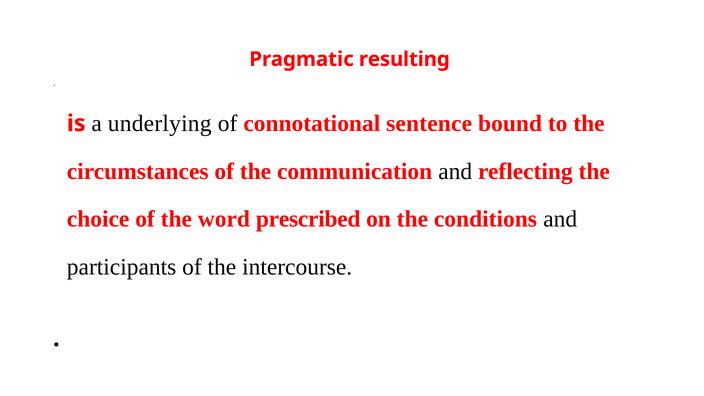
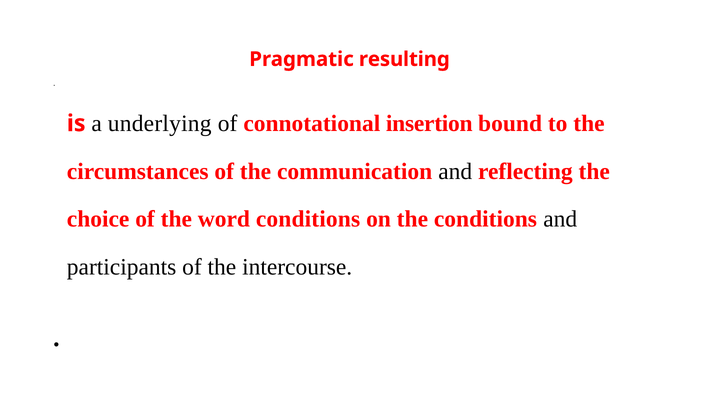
sentence: sentence -> insertion (429, 123)
word prescribed: prescribed -> conditions (308, 219)
